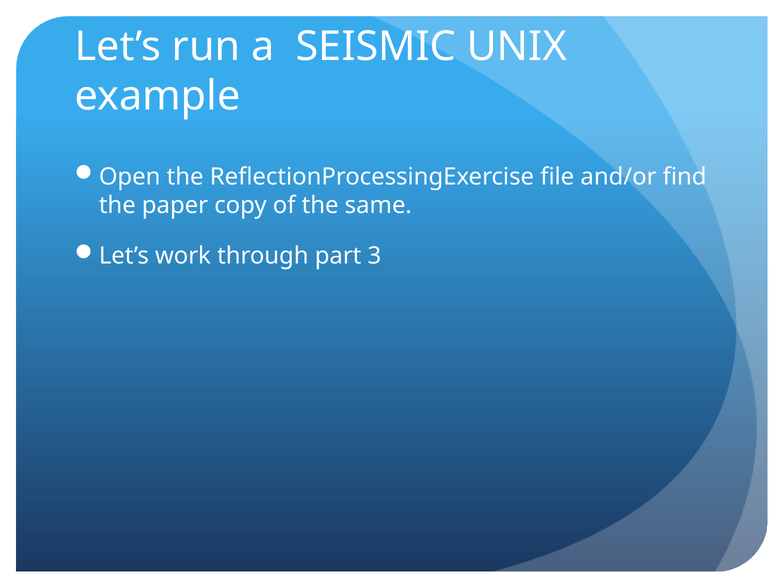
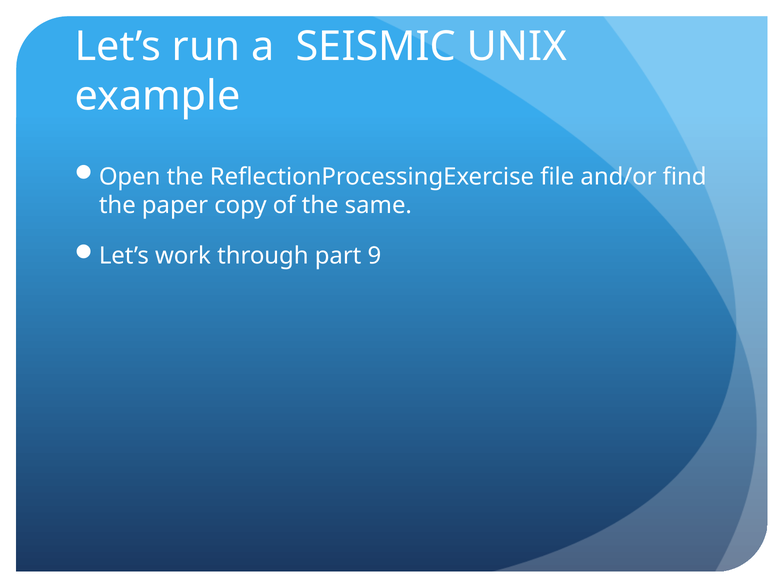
3: 3 -> 9 (374, 256)
